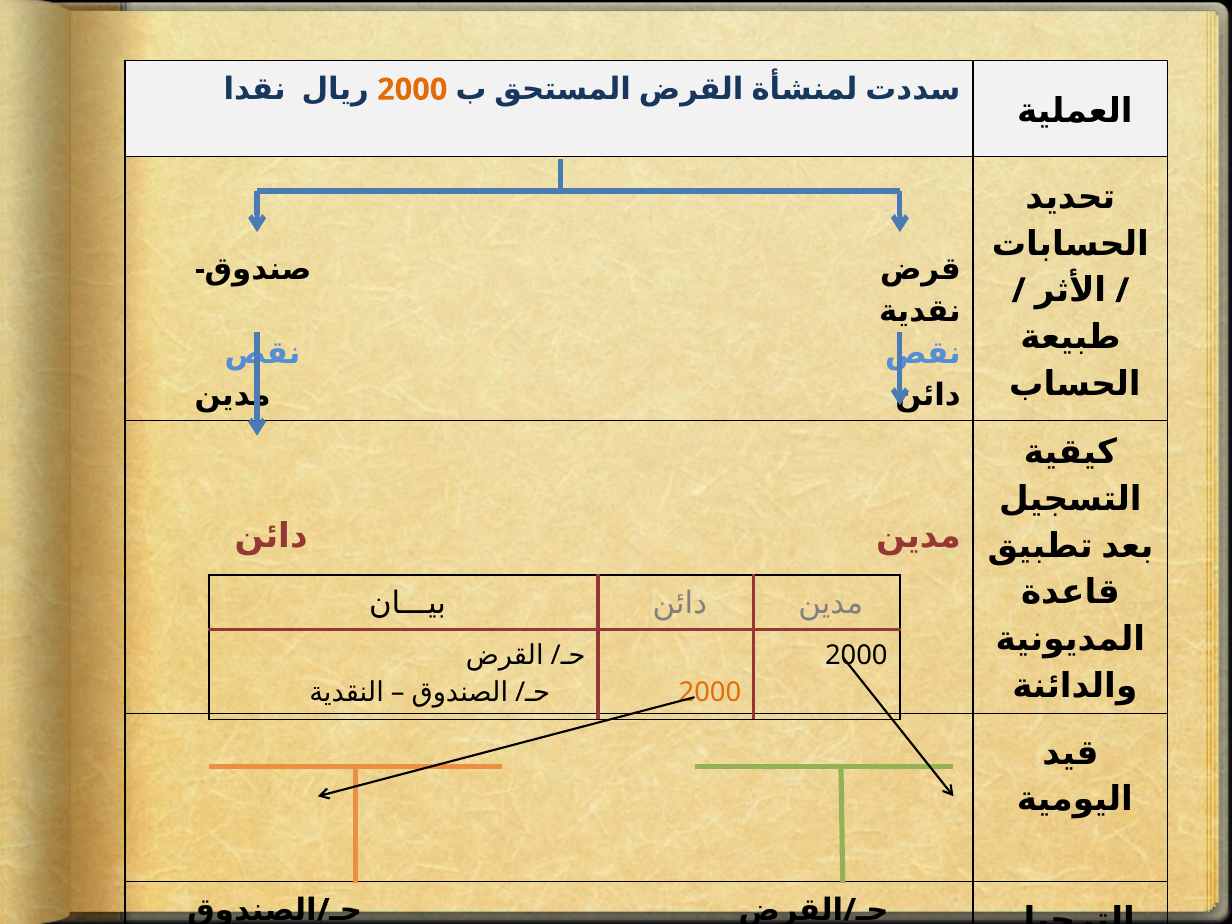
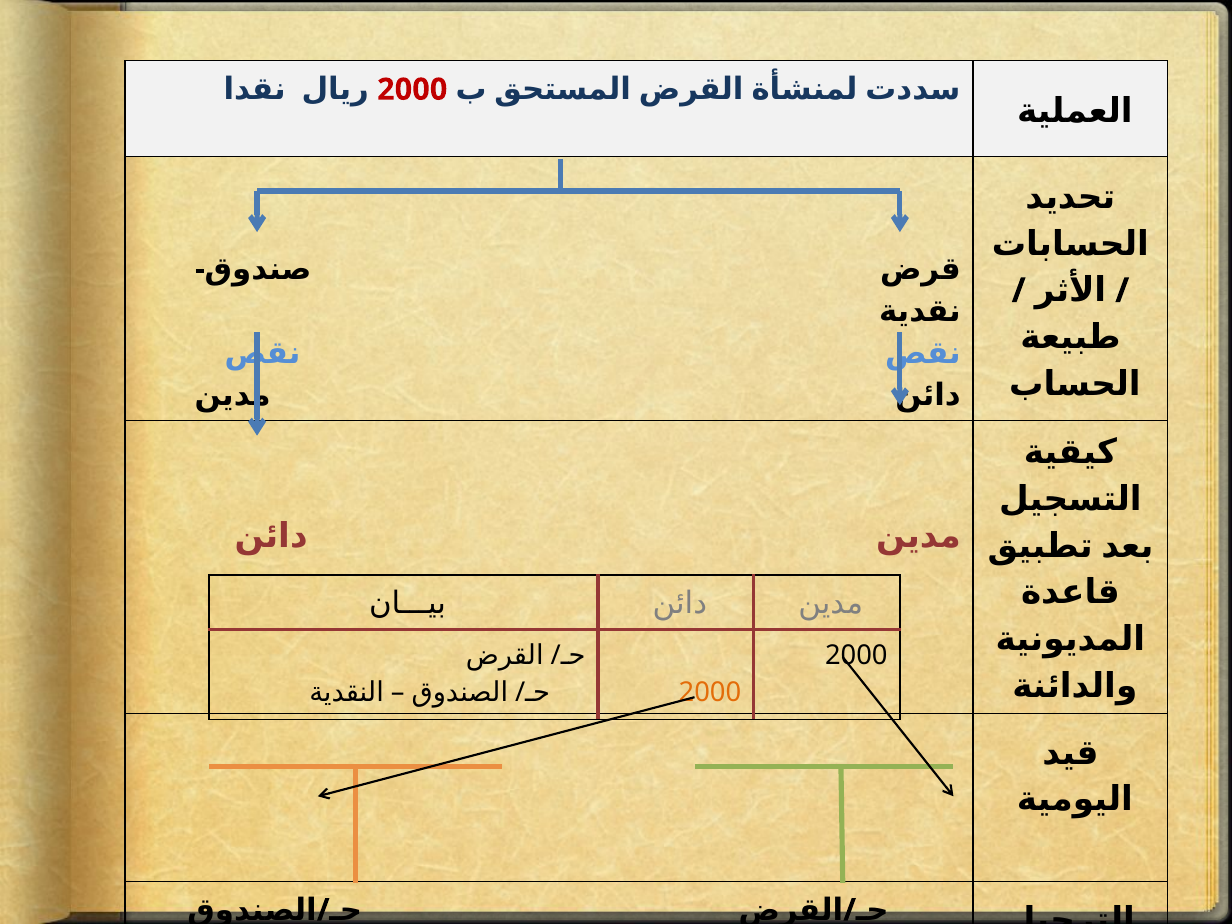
2000 colour: orange -> red (412, 90)
